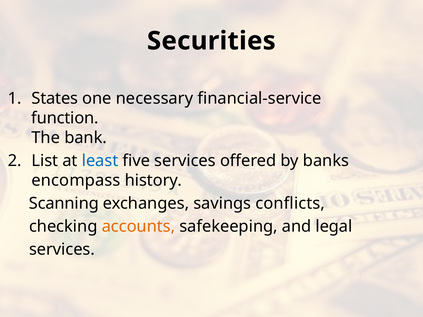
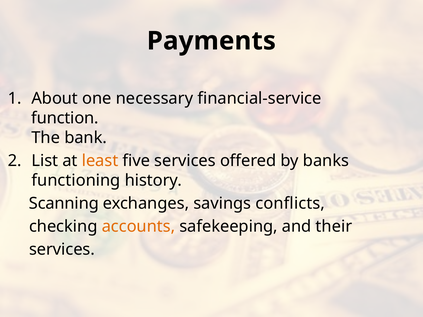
Securities: Securities -> Payments (211, 41)
States: States -> About (55, 98)
least colour: blue -> orange (100, 161)
encompass: encompass -> functioning (76, 181)
legal: legal -> their (334, 227)
